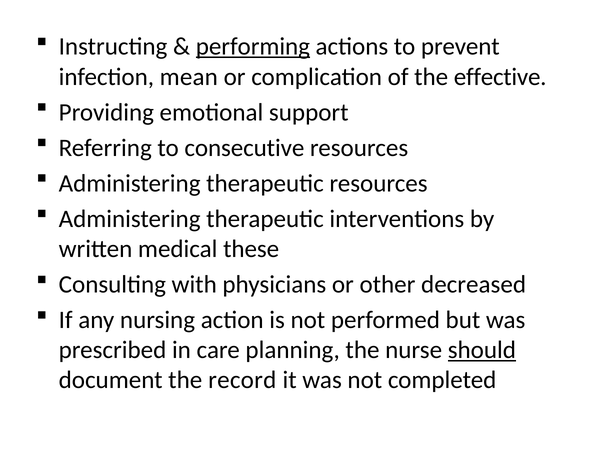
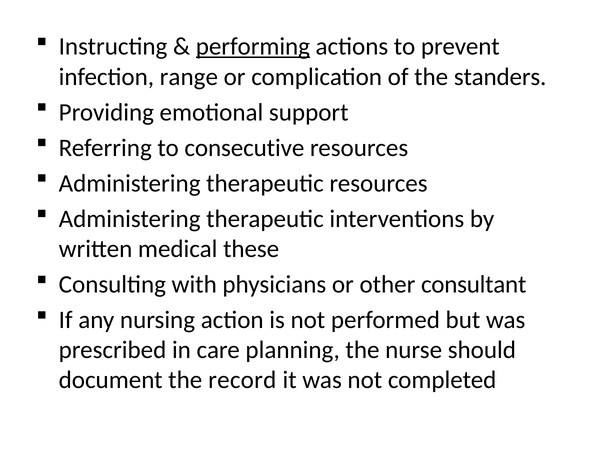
mean: mean -> range (189, 77)
effective: effective -> standers (500, 77)
decreased: decreased -> consultant (474, 284)
should underline: present -> none (482, 350)
